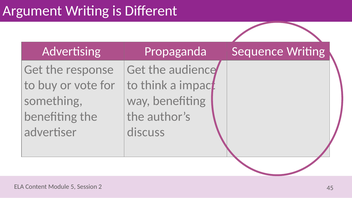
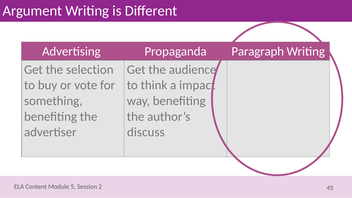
Sequence: Sequence -> Paragraph (258, 51)
response: response -> selection (90, 70)
